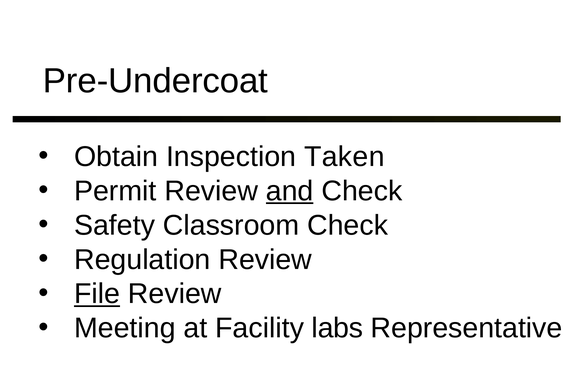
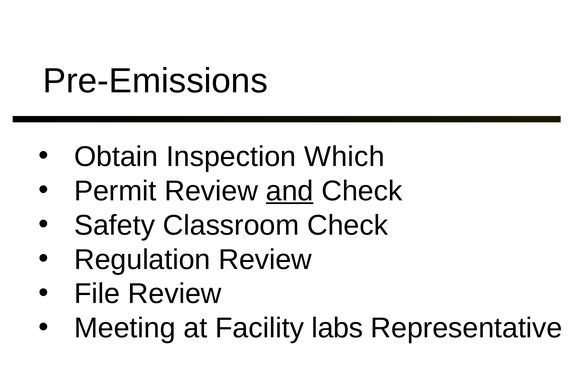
Pre-Undercoat: Pre-Undercoat -> Pre-Emissions (155, 81)
Taken: Taken -> Which (344, 156)
File underline: present -> none (97, 293)
